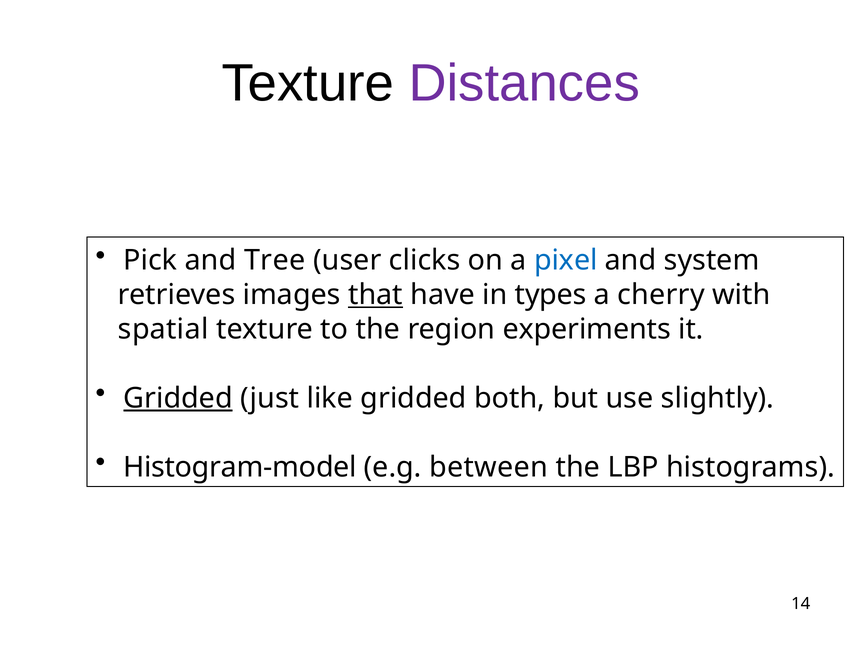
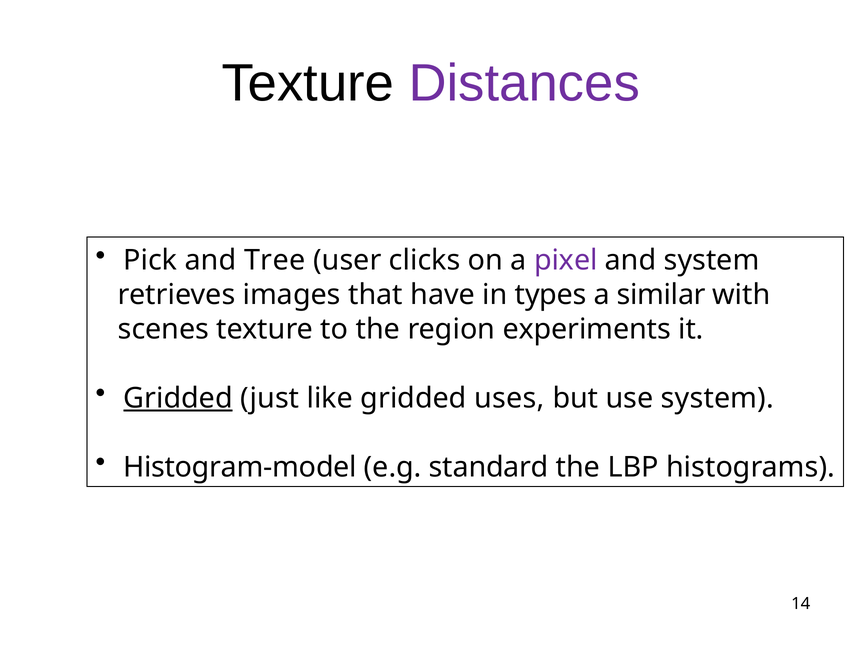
pixel colour: blue -> purple (566, 261)
that underline: present -> none (375, 295)
cherry: cherry -> similar (661, 295)
spatial: spatial -> scenes (163, 329)
both: both -> uses (509, 398)
use slightly: slightly -> system (717, 398)
between: between -> standard (489, 467)
